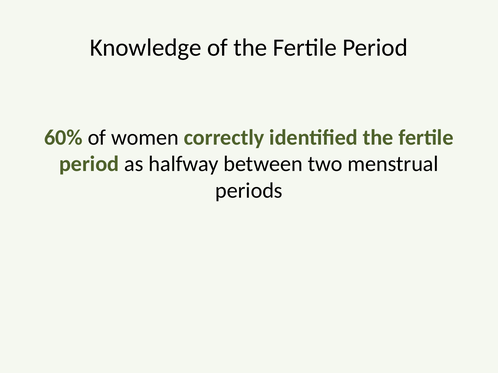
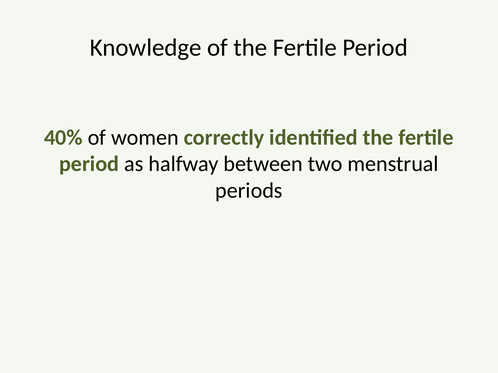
60%: 60% -> 40% (63, 138)
